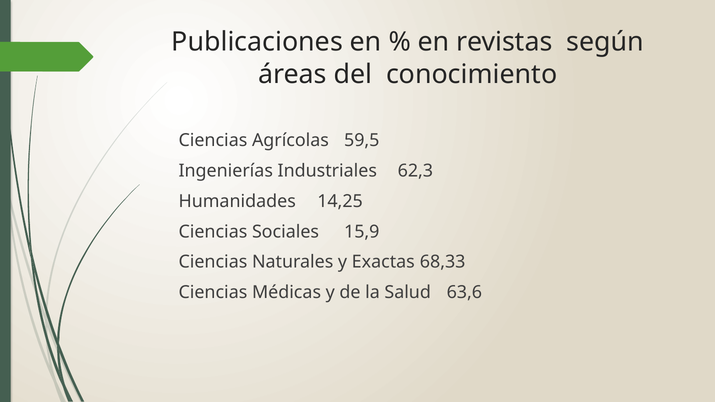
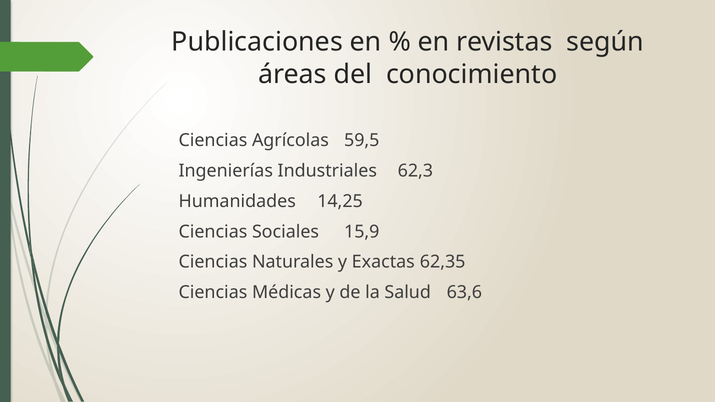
68,33: 68,33 -> 62,35 (443, 262)
